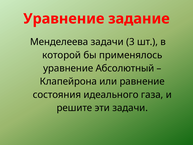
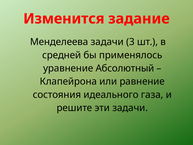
Уравнение: Уравнение -> Изменится (64, 19)
которой: которой -> средней (62, 55)
